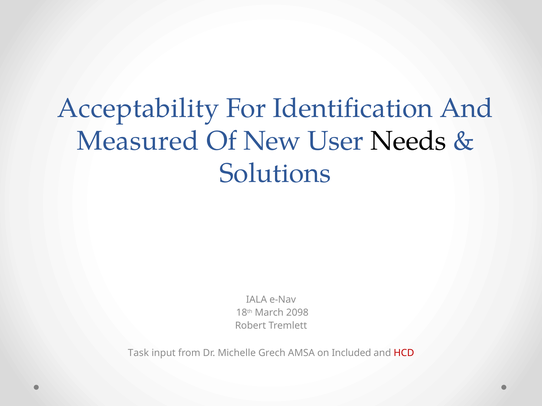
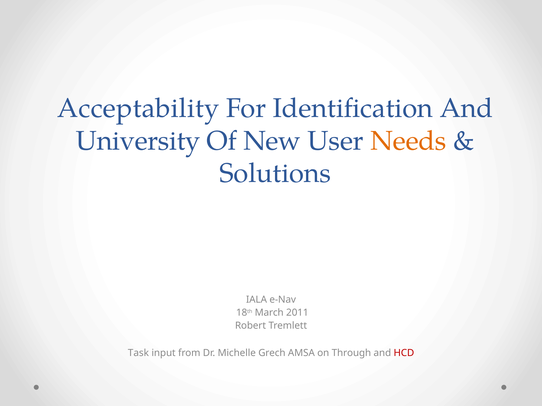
Measured: Measured -> University (138, 141)
Needs colour: black -> orange (408, 141)
2098: 2098 -> 2011 (297, 313)
Included: Included -> Through (351, 353)
